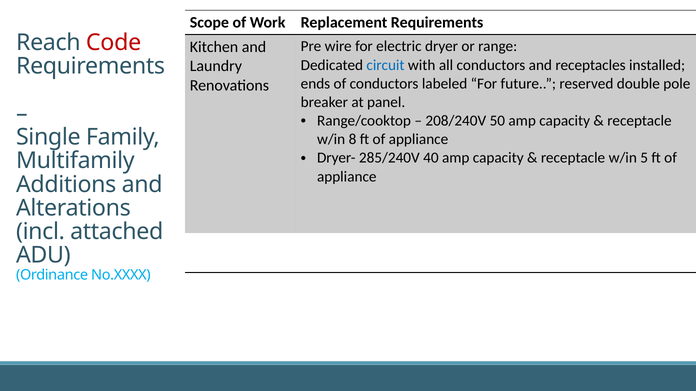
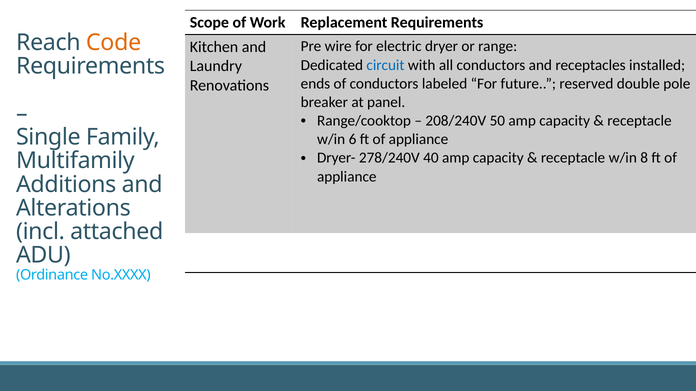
Code colour: red -> orange (114, 43)
8: 8 -> 6 (353, 140)
285/240V: 285/240V -> 278/240V (389, 158)
5: 5 -> 8 (644, 158)
